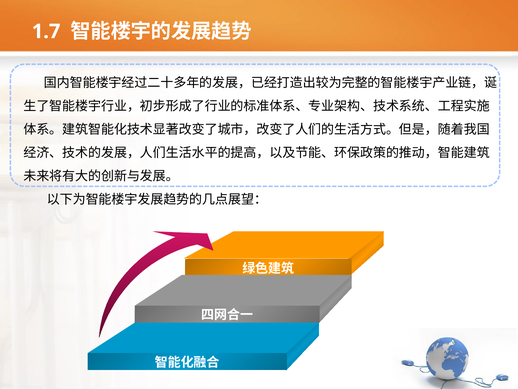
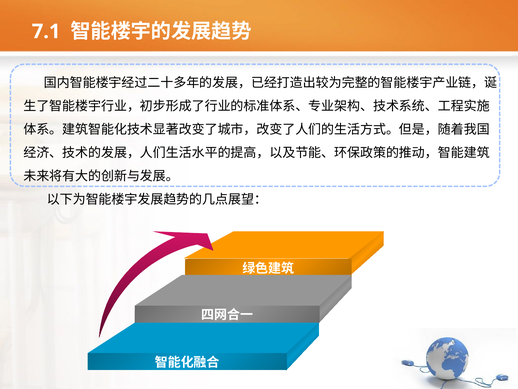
1.7: 1.7 -> 7.1 (46, 31)
